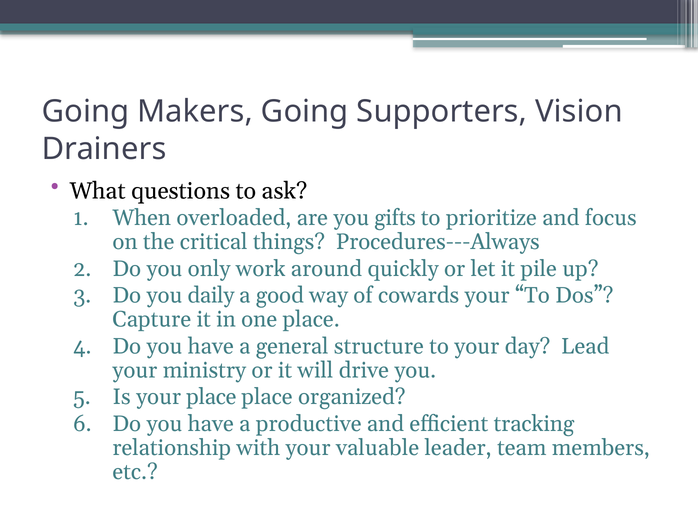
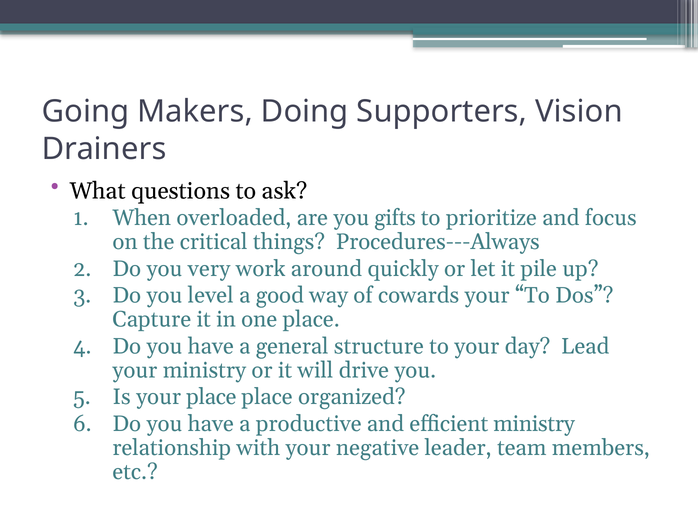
Makers Going: Going -> Doing (305, 111)
only: only -> very (209, 269)
daily: daily -> level (211, 295)
efficient tracking: tracking -> ministry (534, 423)
valuable: valuable -> negative (378, 448)
